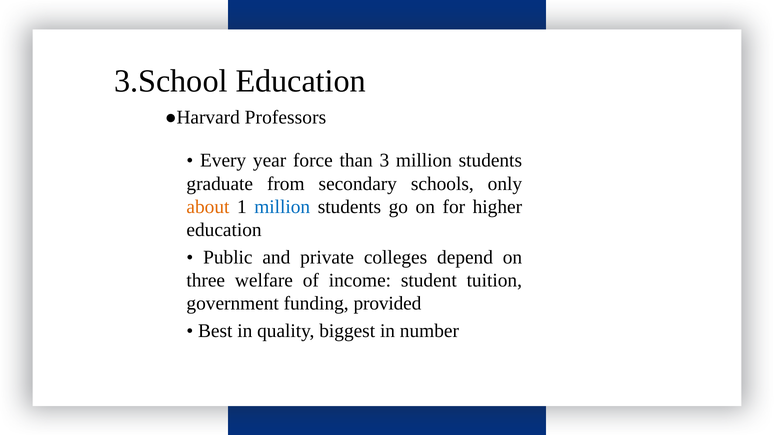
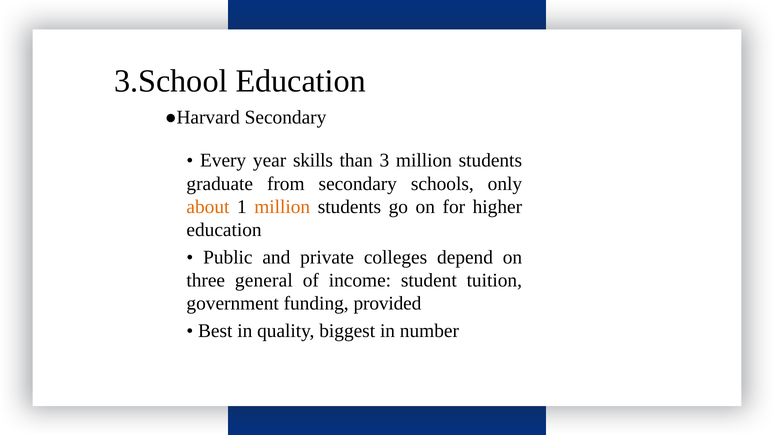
●Harvard Professors: Professors -> Secondary (286, 117)
force: force -> skills (313, 161)
million colour: blue -> orange (282, 207)
welfare: welfare -> general (264, 281)
